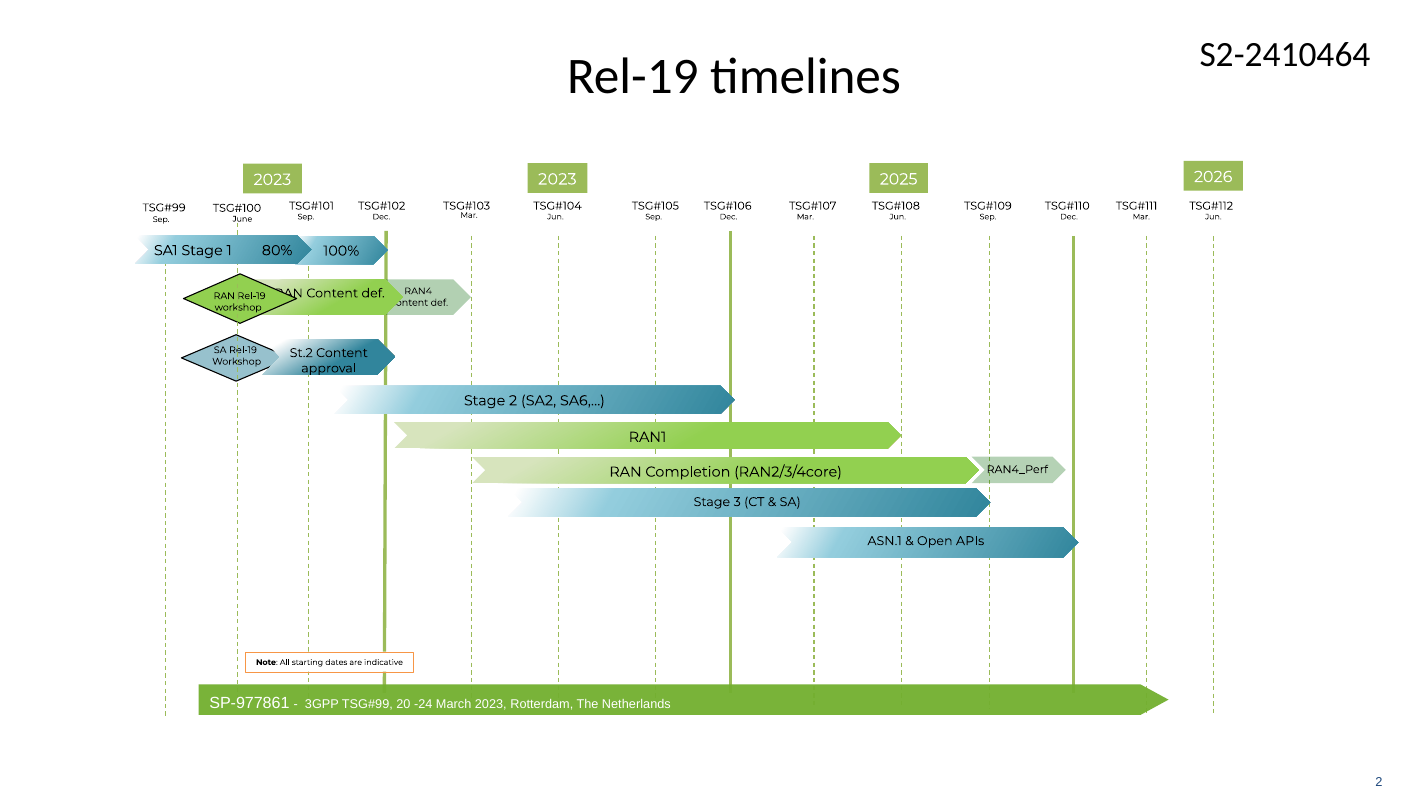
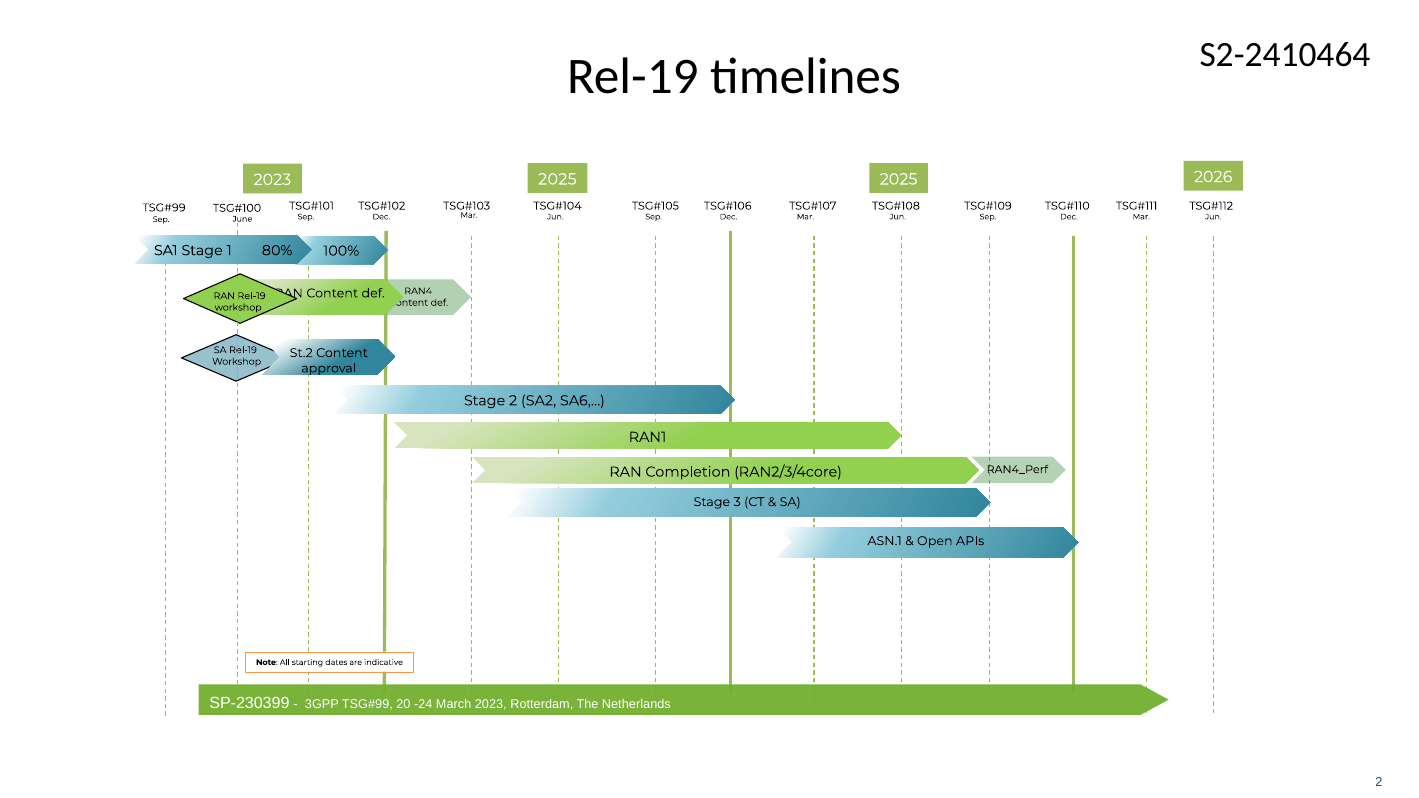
2023: 2023 -> 2025 (557, 179)
SP-977861: SP-977861 -> SP-230399 (249, 703)
